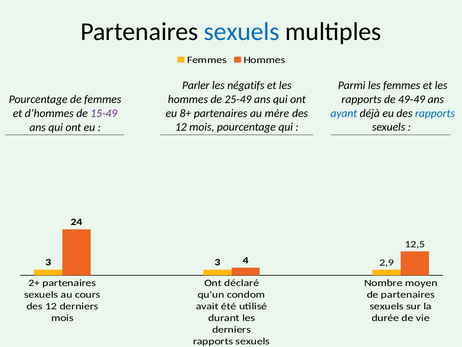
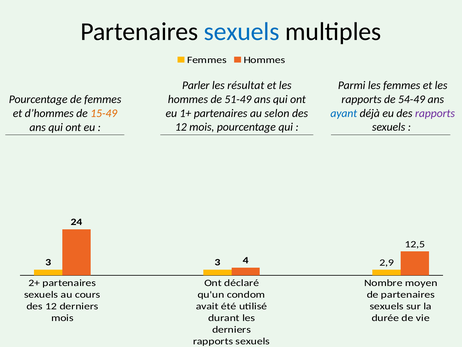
négatifs: négatifs -> résultat (246, 85)
25-49: 25-49 -> 51-49 (238, 99)
49-49: 49-49 -> 54-49 (412, 99)
8+: 8+ -> 1+ (185, 113)
mère: mère -> selon (277, 113)
rapports colour: blue -> purple (435, 113)
15-49 colour: purple -> orange (104, 113)
